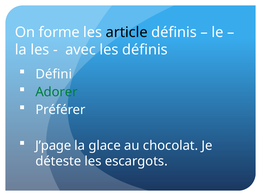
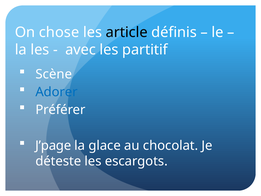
forme: forme -> chose (59, 32)
les définis: définis -> partitif (145, 50)
Défini: Défini -> Scène (54, 74)
Adorer colour: green -> blue (57, 92)
